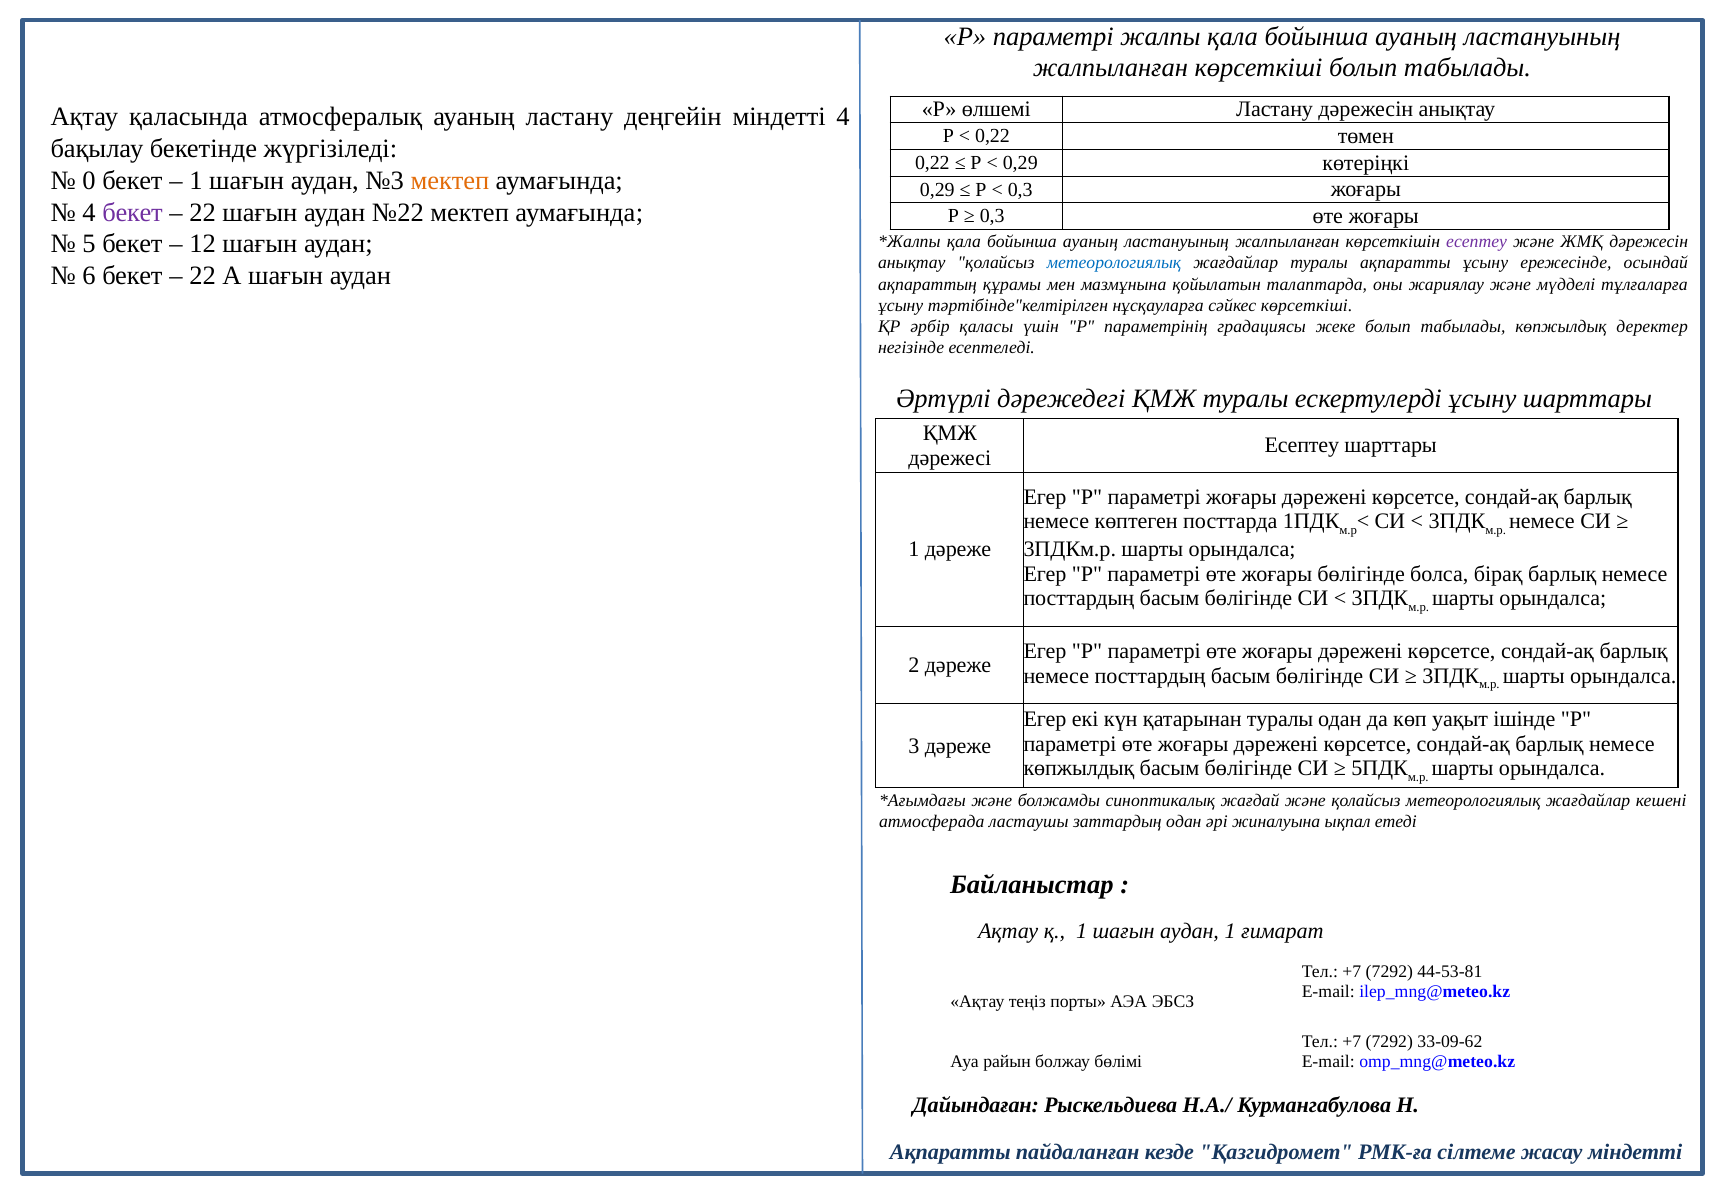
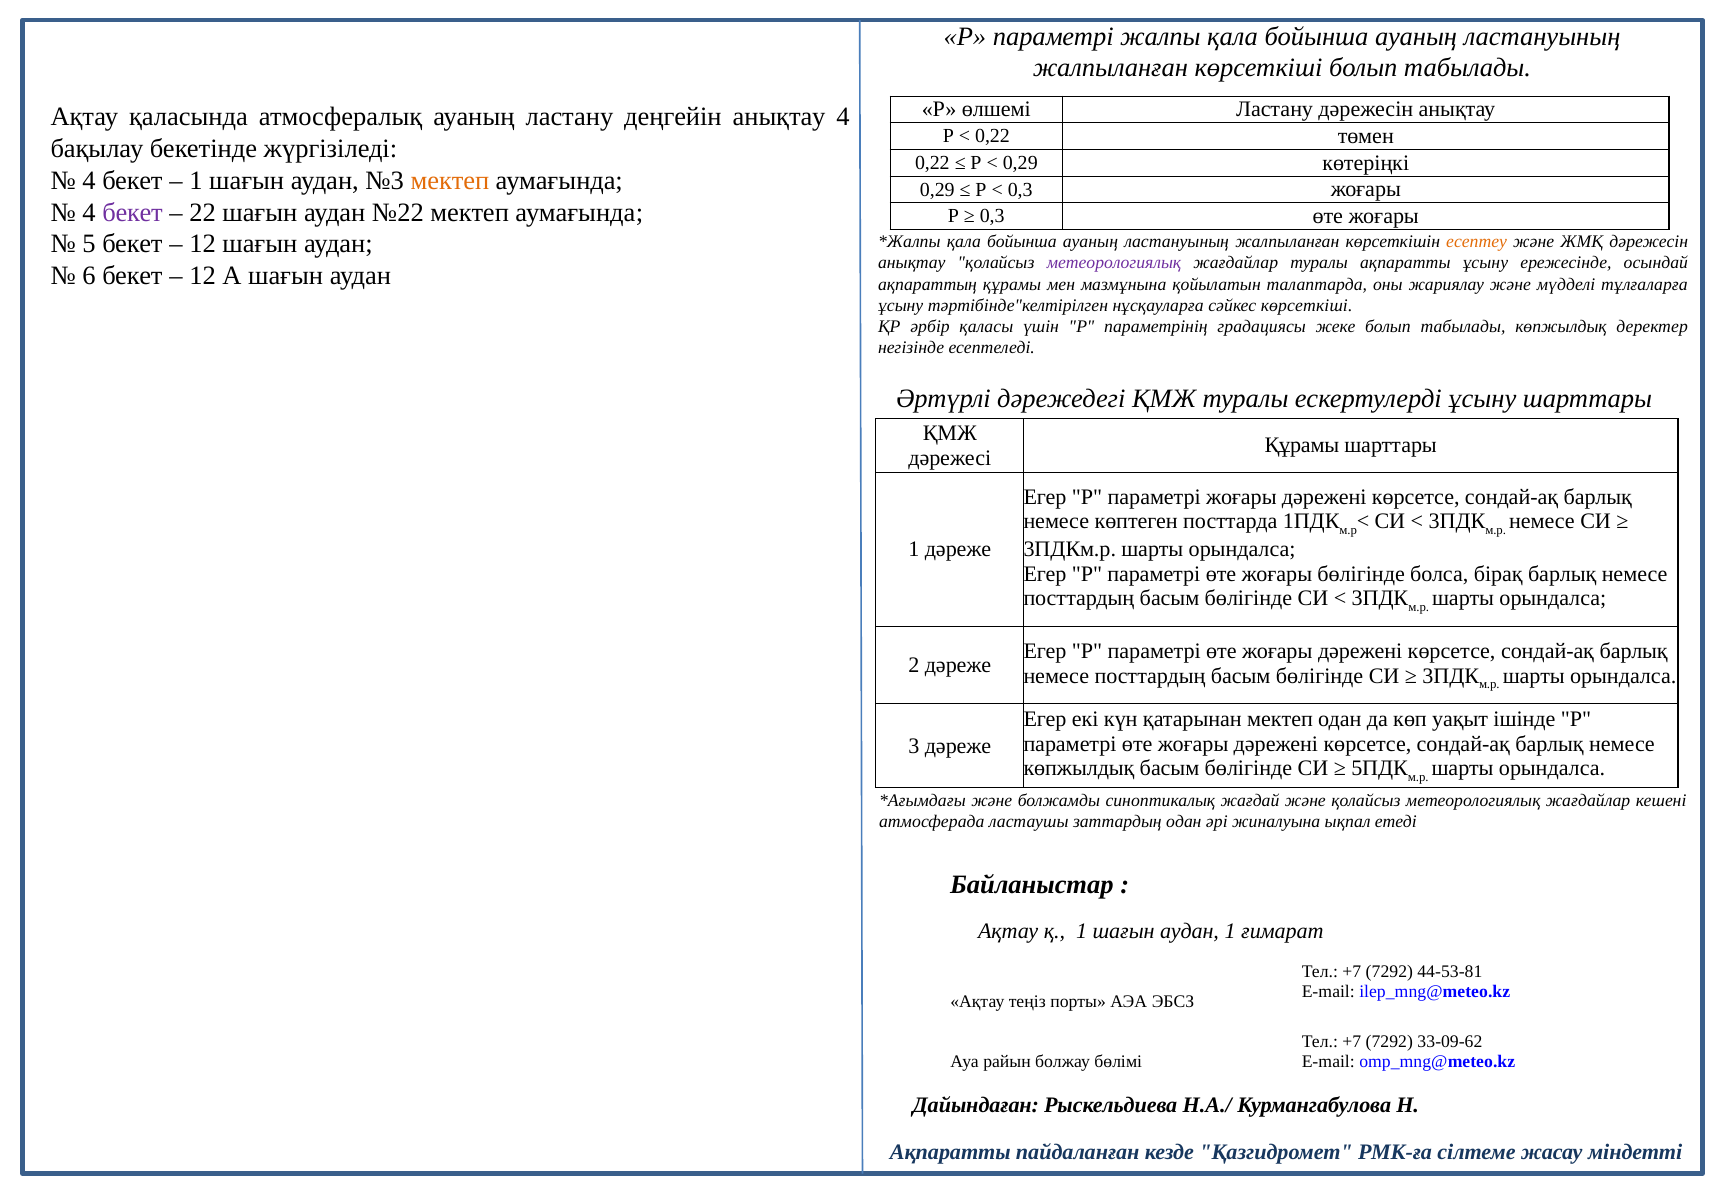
деңгейін міндетті: міндетті -> анықтау (779, 117)
0: 0 -> 4 (89, 180)
есептеу colour: purple -> orange (1477, 242)
метеорологиялық colour: blue -> purple (1114, 263)
22: 22 -> 12 (203, 276)
Есептеу: Есептеу -> Құрамы (1302, 446)
қатарынан туралы: туралы -> мектеп (1280, 720)
